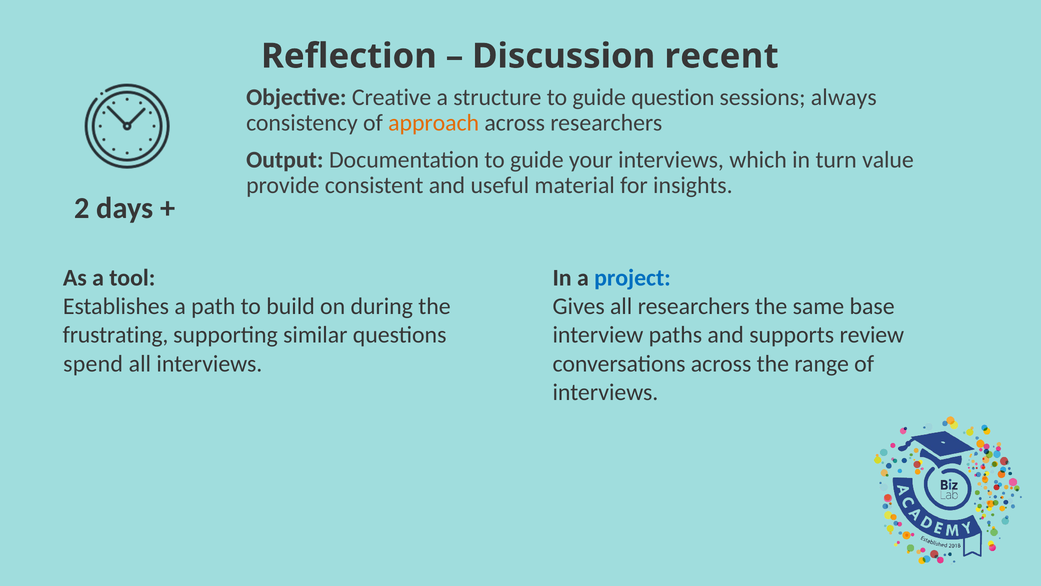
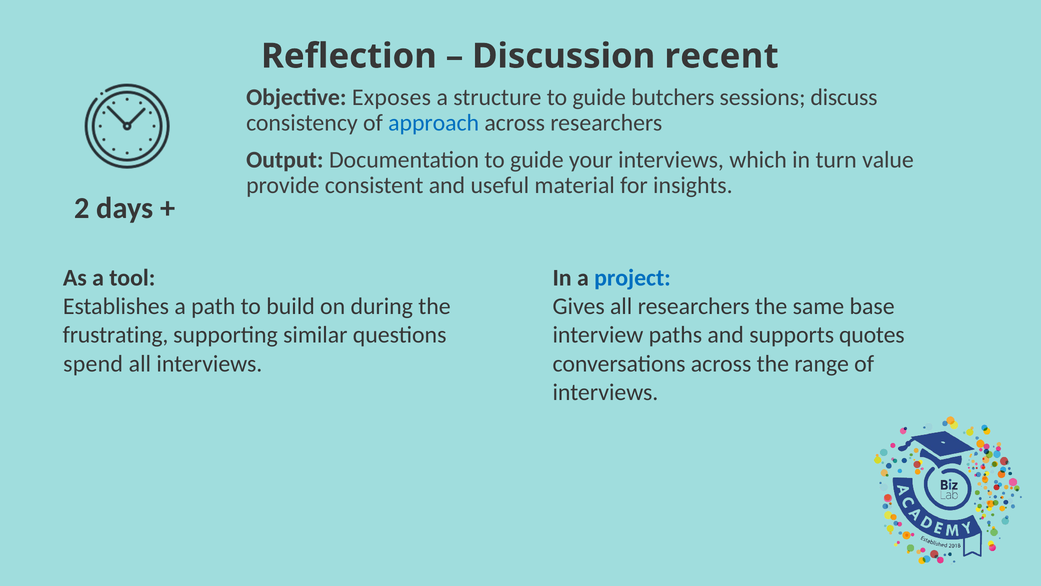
Creative: Creative -> Exposes (391, 97)
question: question -> butchers (673, 97)
always: always -> discuss (844, 97)
approach colour: orange -> blue (434, 123)
review: review -> quotes (872, 335)
